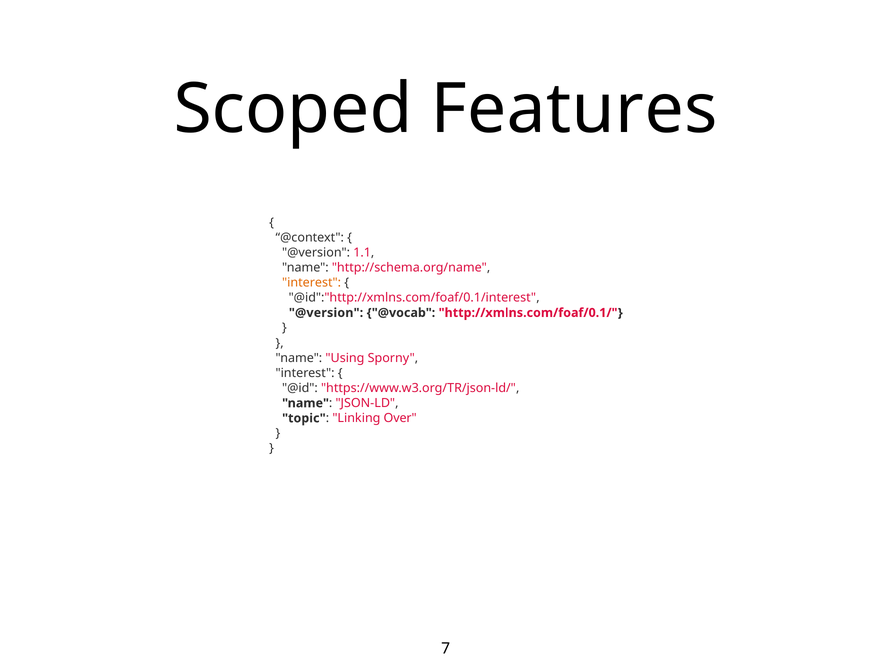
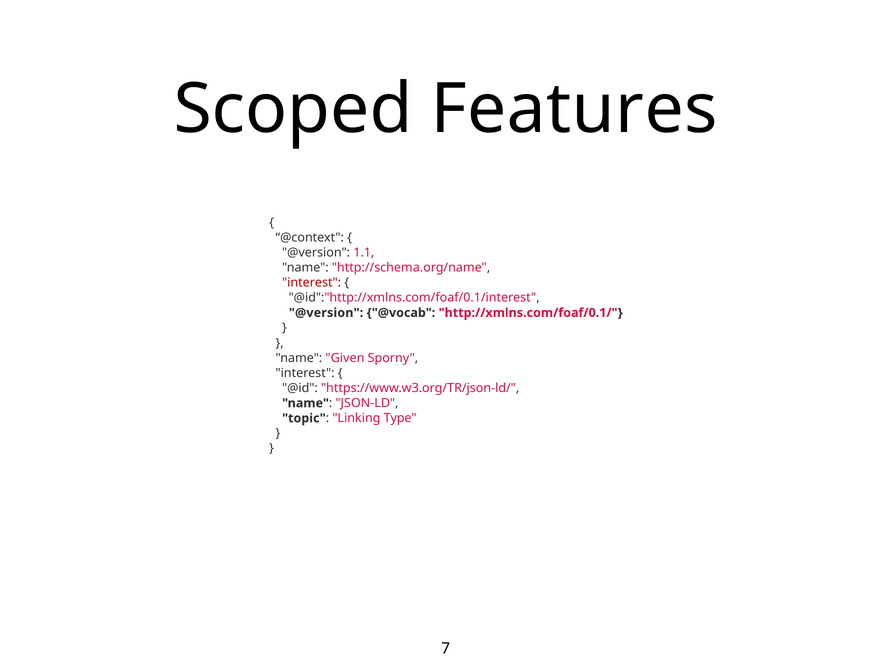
interest colour: orange -> red (312, 283)
Using: Using -> Given (345, 358)
Over: Over -> Type (400, 418)
